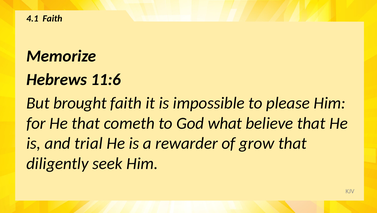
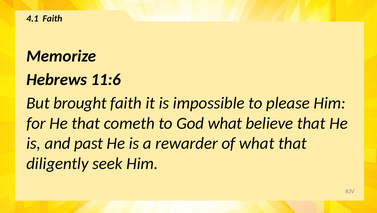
trial: trial -> past (89, 143)
of grow: grow -> what (257, 143)
